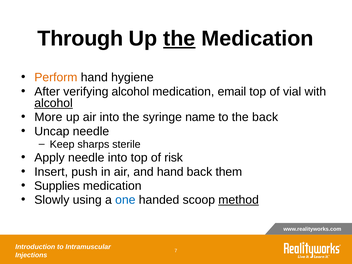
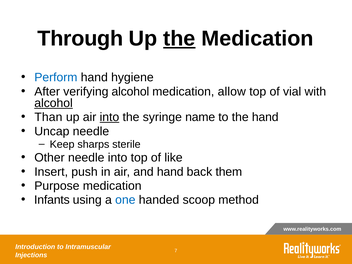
Perform colour: orange -> blue (56, 77)
email: email -> allow (232, 92)
More: More -> Than (48, 117)
into underline: none -> present (109, 117)
the back: back -> hand (265, 117)
Apply: Apply -> Other (49, 158)
risk: risk -> like (174, 158)
Supplies: Supplies -> Purpose (57, 186)
Slowly: Slowly -> Infants (52, 200)
method underline: present -> none (239, 200)
